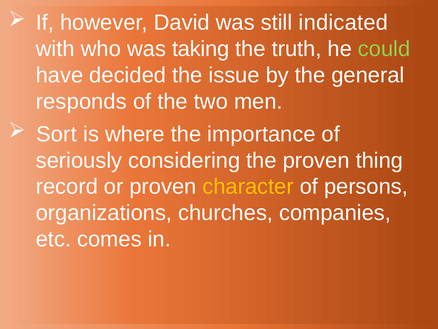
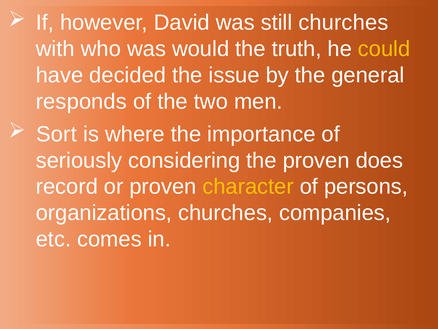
still indicated: indicated -> churches (343, 23)
taking: taking -> would (201, 49)
could colour: light green -> yellow (384, 49)
thing: thing -> does (379, 160)
